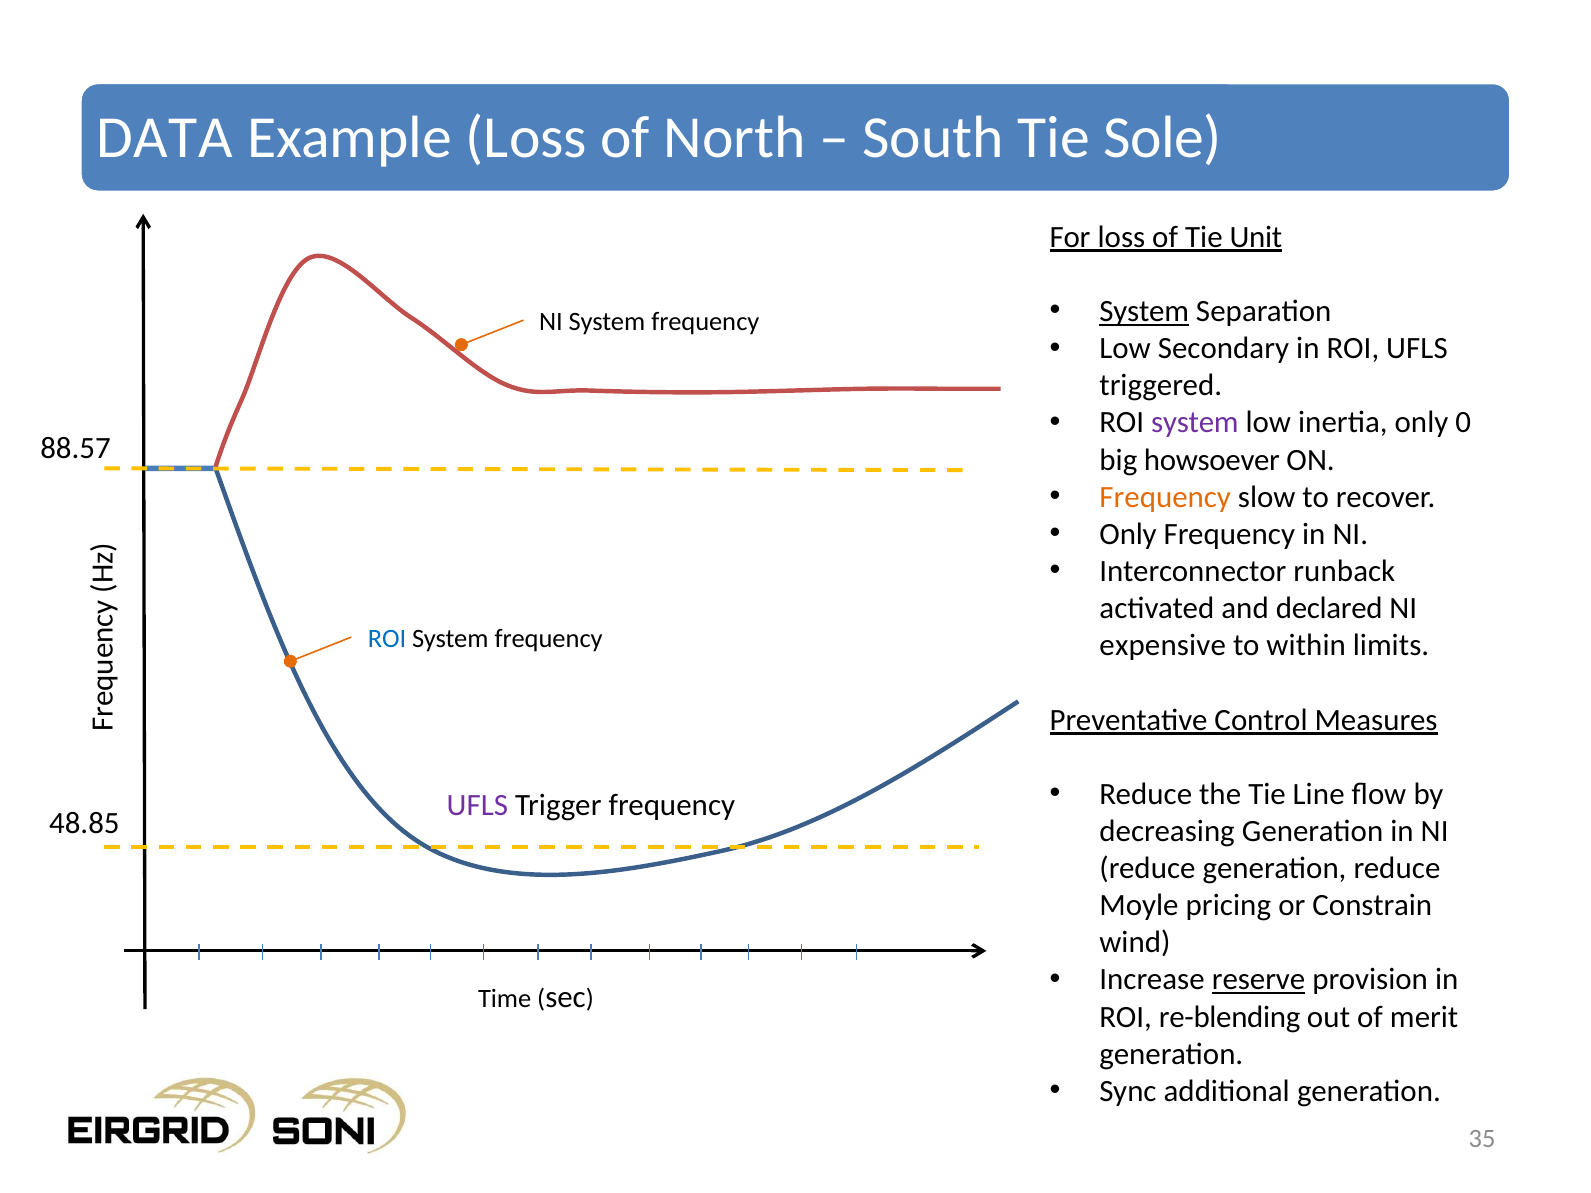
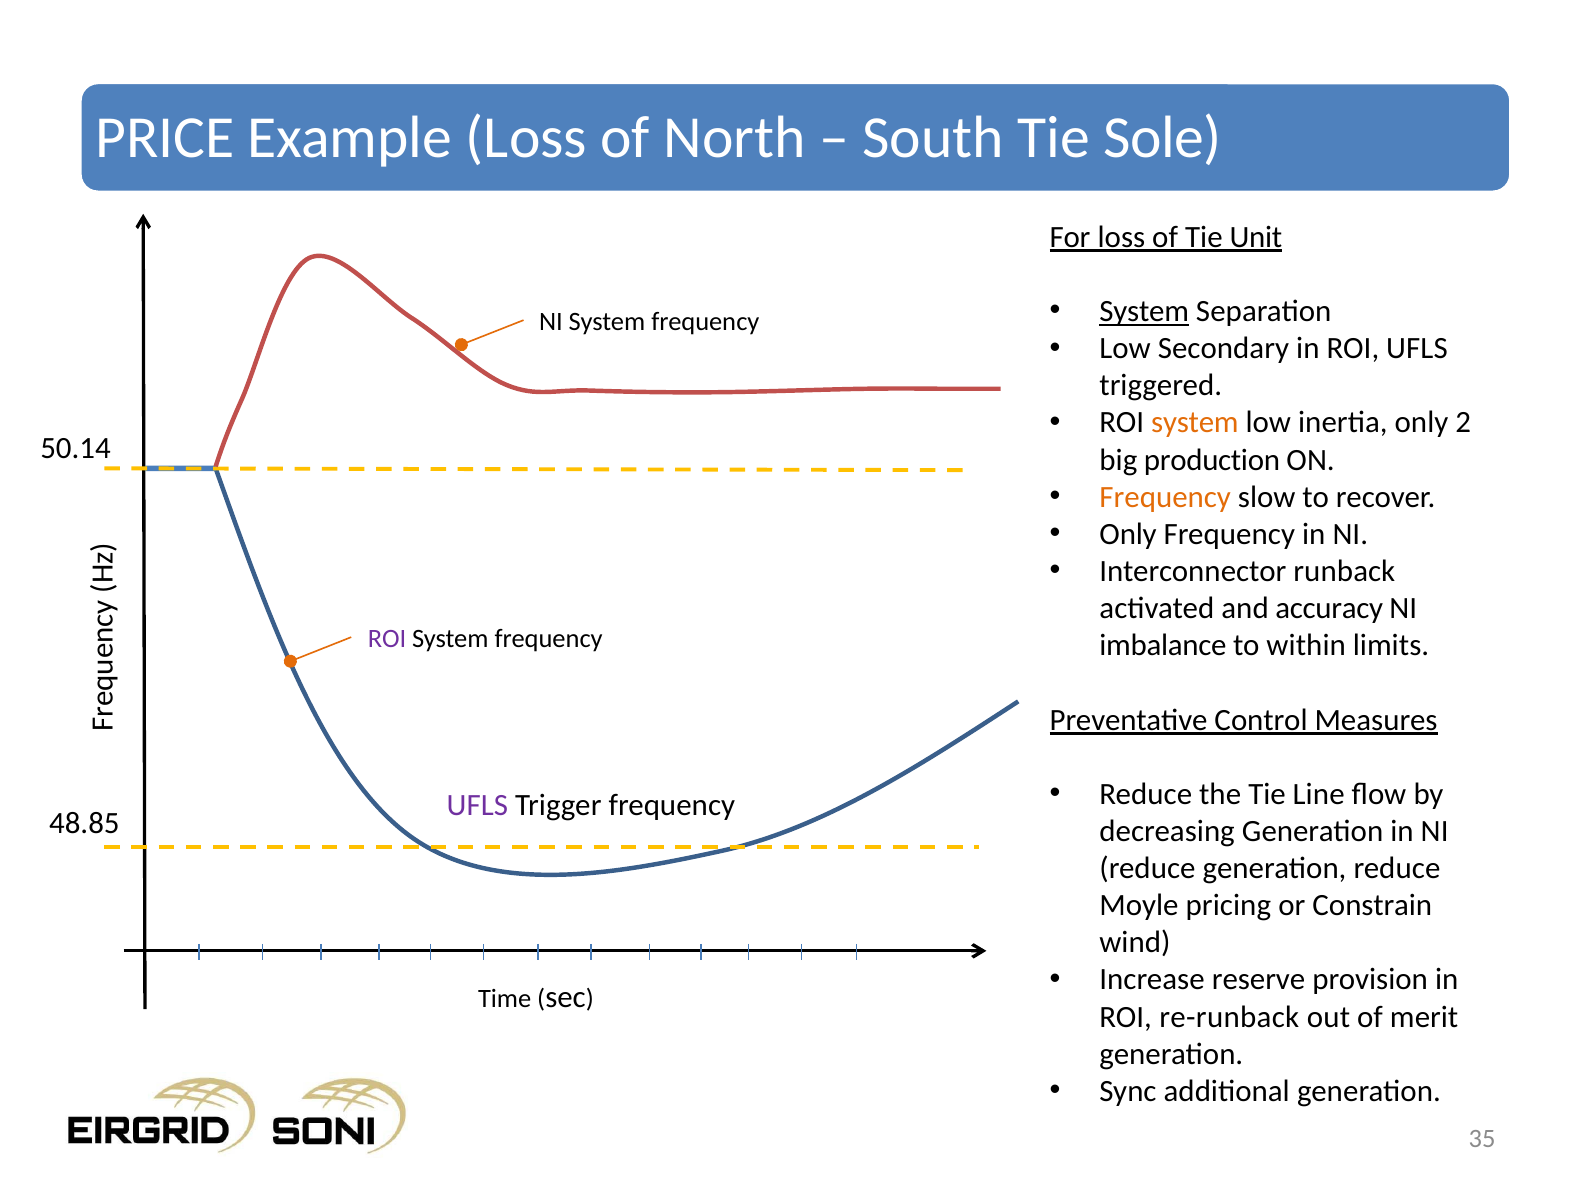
DATA: DATA -> PRICE (165, 138)
system colour: purple -> orange (1195, 423)
0: 0 -> 2 (1463, 423)
88.57: 88.57 -> 50.14 (76, 449)
howsoever: howsoever -> production (1212, 460)
declared: declared -> accuracy (1329, 609)
ROI colour: blue -> purple (387, 639)
expensive: expensive -> imbalance (1163, 646)
reserve underline: present -> none (1259, 980)
re-blending: re-blending -> re-runback (1229, 1017)
